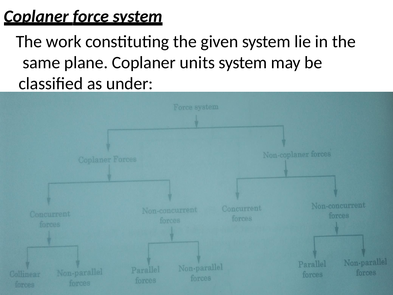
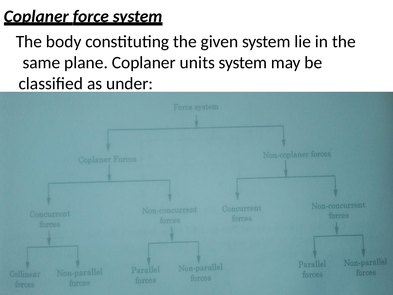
work: work -> body (64, 42)
